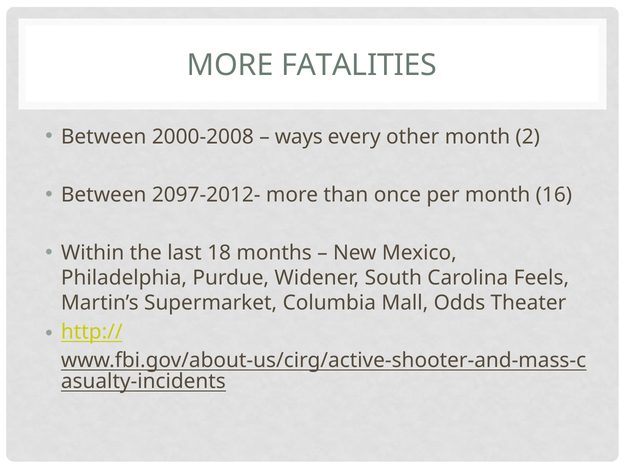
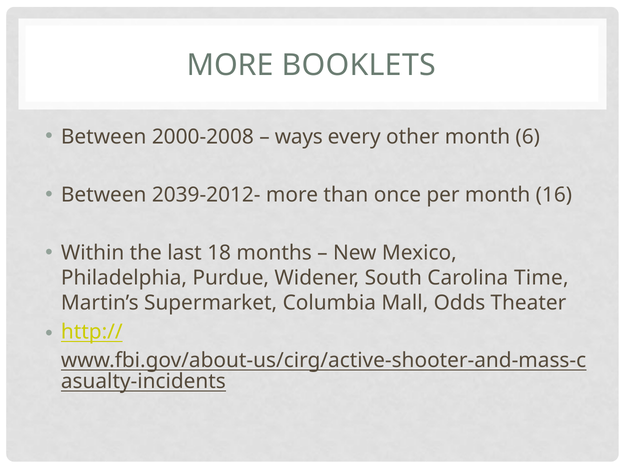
FATALITIES: FATALITIES -> BOOKLETS (359, 66)
2: 2 -> 6 (528, 137)
2097-2012-: 2097-2012- -> 2039-2012- (206, 195)
Feels: Feels -> Time (541, 279)
